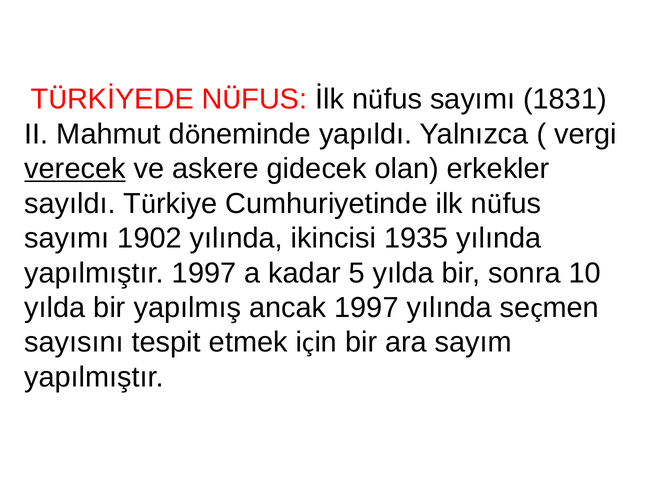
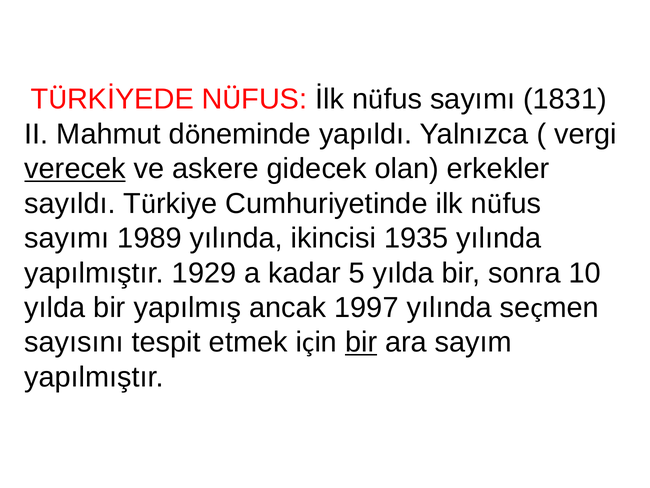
1902: 1902 -> 1989 (150, 238)
yapılmıştır 1997: 1997 -> 1929 (204, 273)
bir underline: none -> present (361, 342)
